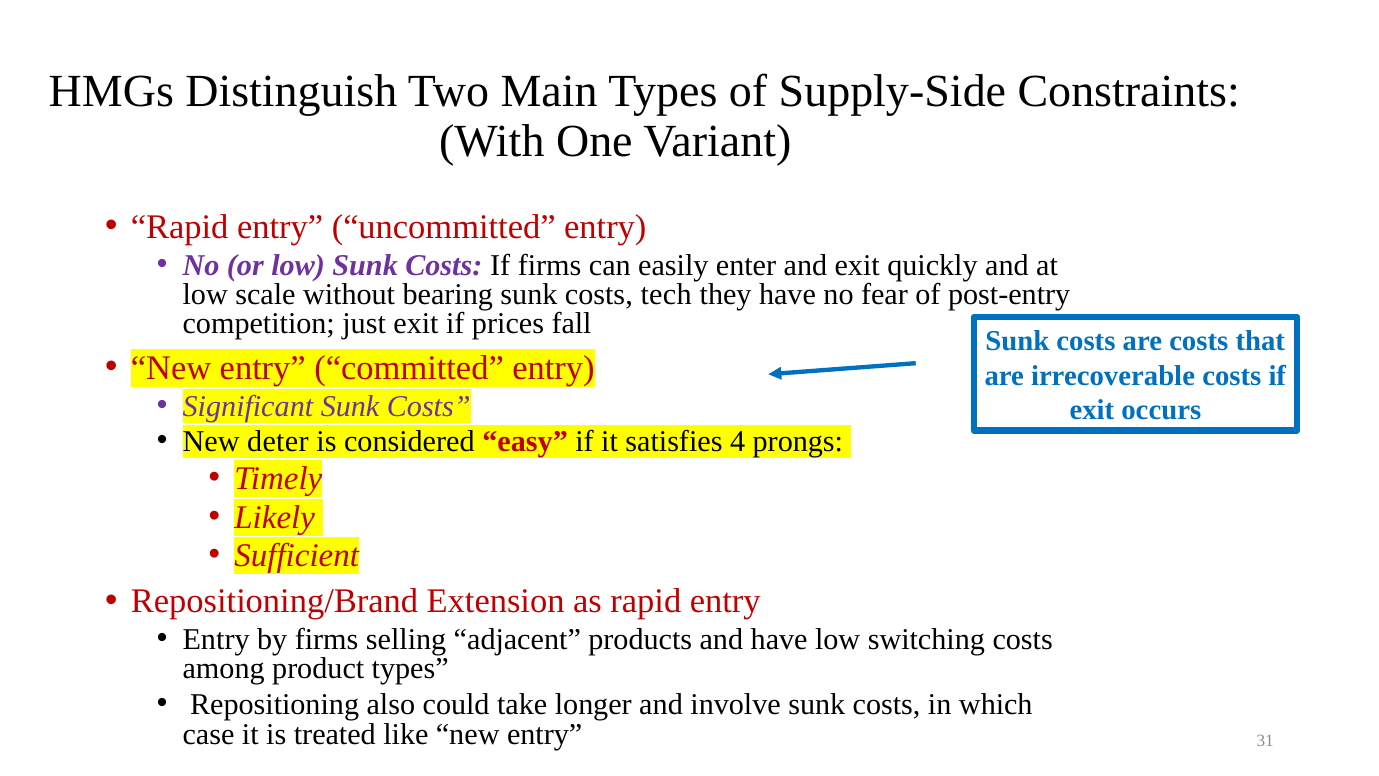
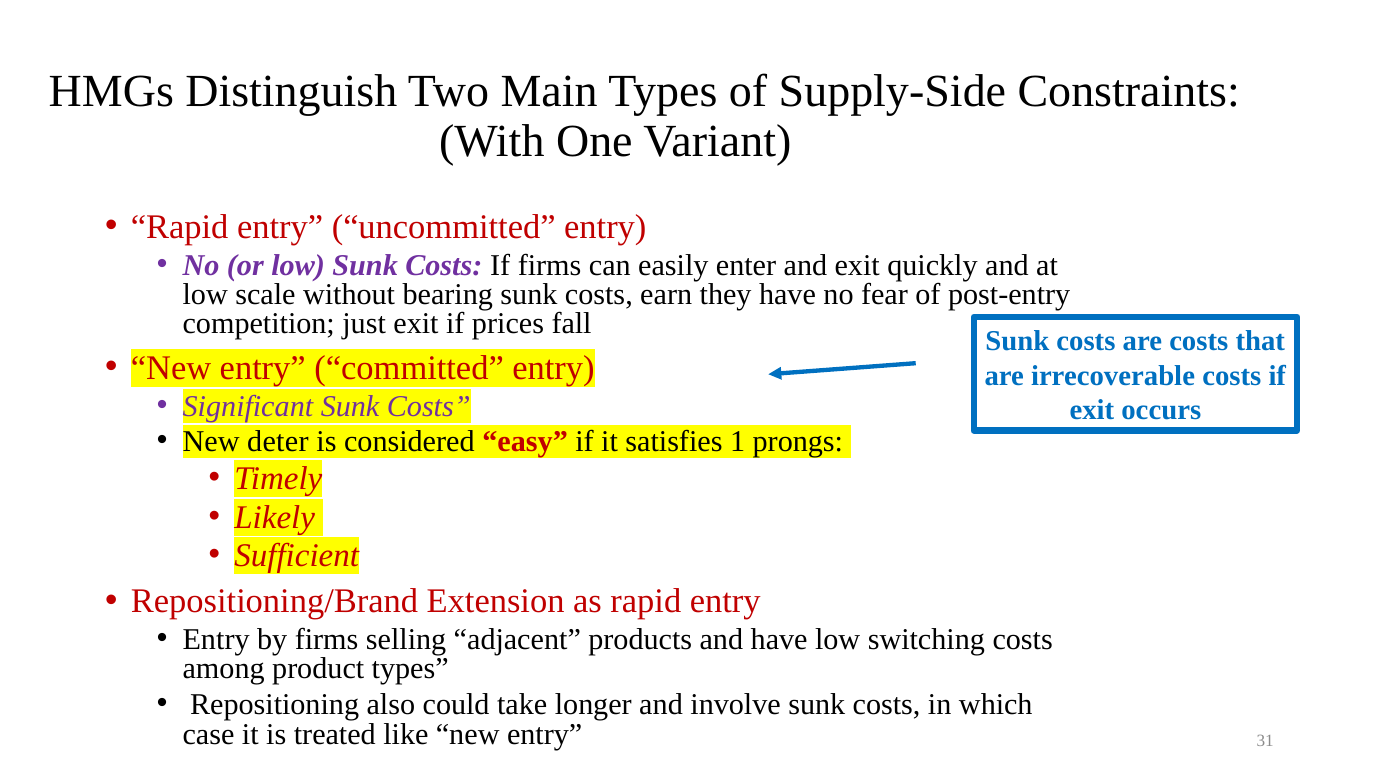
tech: tech -> earn (666, 294)
4: 4 -> 1 (738, 442)
